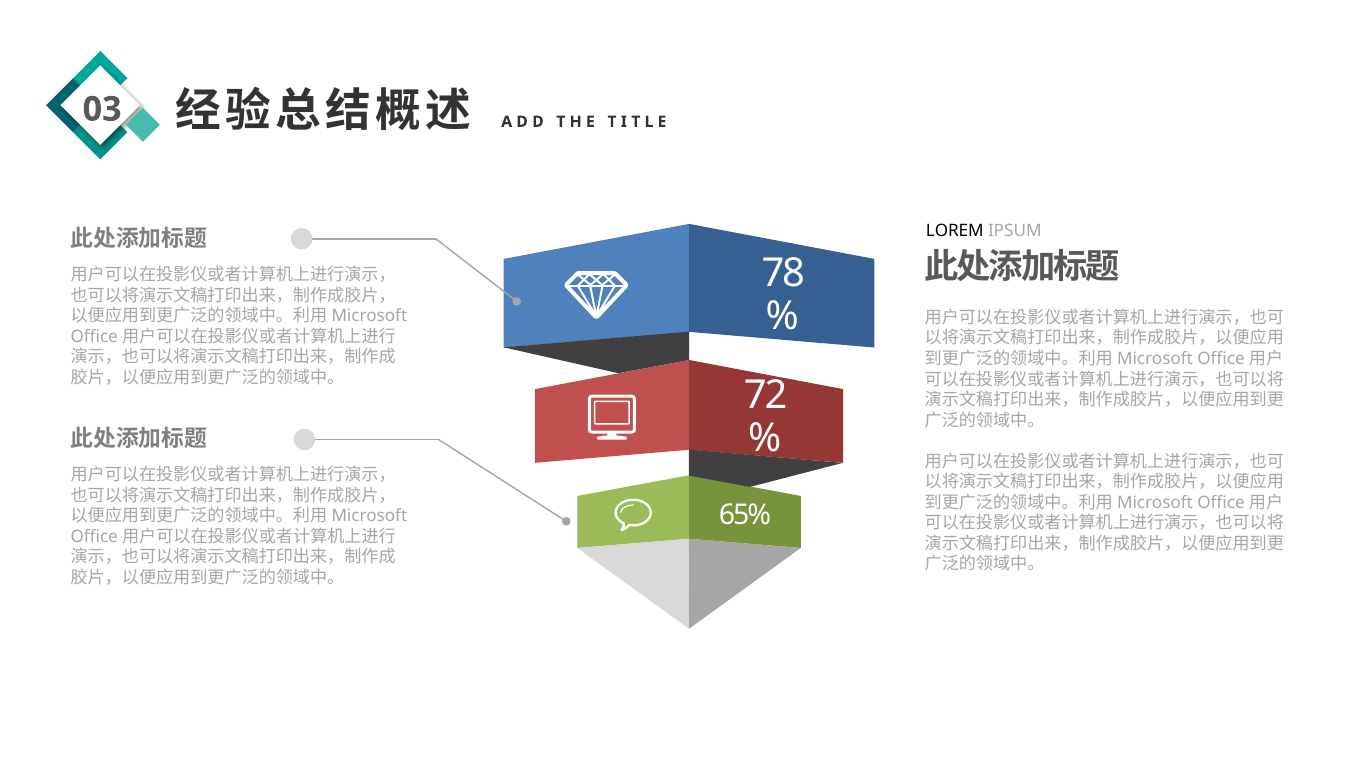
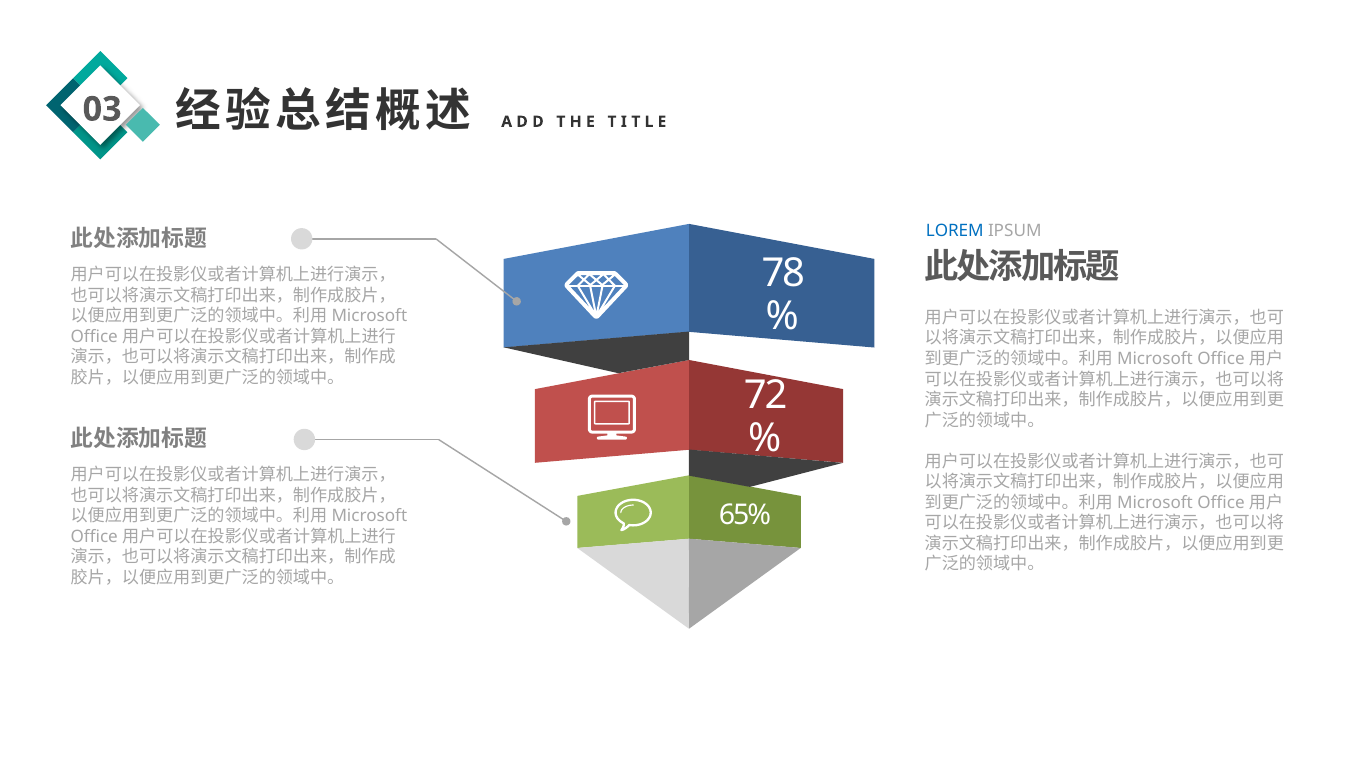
LOREM colour: black -> blue (955, 231)
